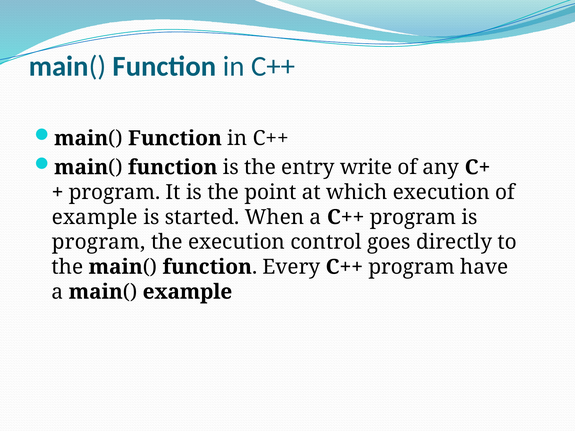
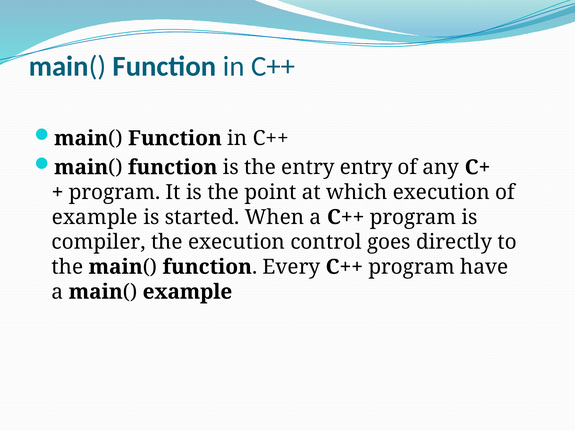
entry write: write -> entry (366, 167)
program: program -> compiler (99, 242)
